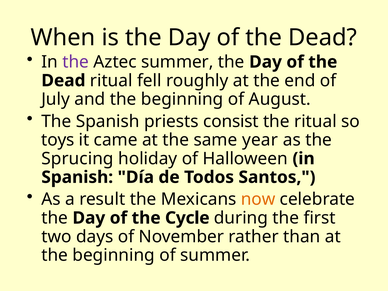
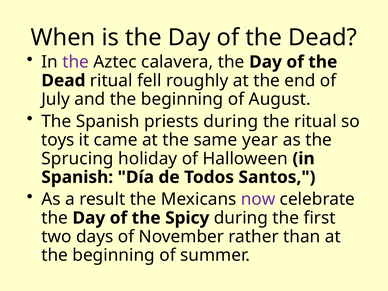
Aztec summer: summer -> calavera (177, 62)
priests consist: consist -> during (231, 121)
now colour: orange -> purple (258, 199)
Cycle: Cycle -> Spicy (187, 218)
